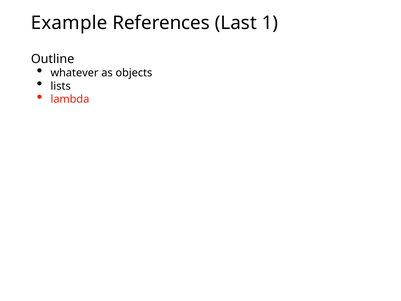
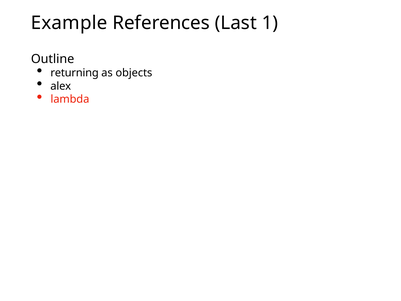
whatever: whatever -> returning (75, 73)
lists: lists -> alex (61, 86)
